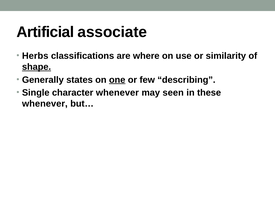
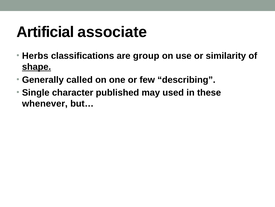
where: where -> group (146, 56)
states: states -> called (79, 79)
one underline: present -> none (117, 79)
character whenever: whenever -> published (117, 92)
seen: seen -> used (173, 92)
